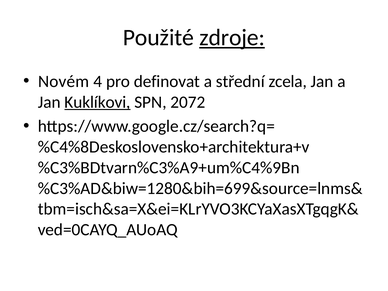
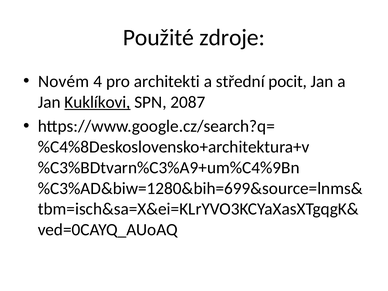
zdroje underline: present -> none (232, 38)
definovat: definovat -> architekti (167, 81)
zcela: zcela -> pocit (288, 81)
2072: 2072 -> 2087 (188, 102)
